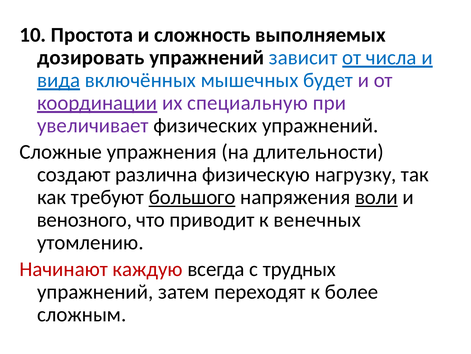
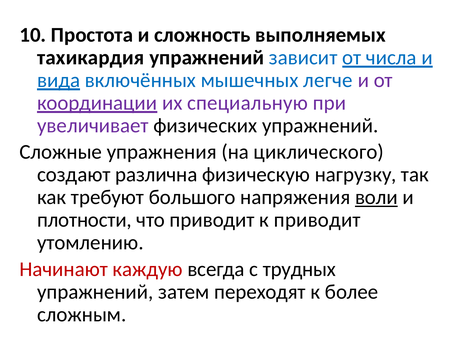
дозировать: дозировать -> тахикардия (91, 57)
будет: будет -> легче (328, 80)
длительности: длительности -> циклического (319, 152)
большого underline: present -> none (192, 197)
венозного: венозного -> плотности (84, 220)
к венечных: венечных -> приводит (317, 220)
